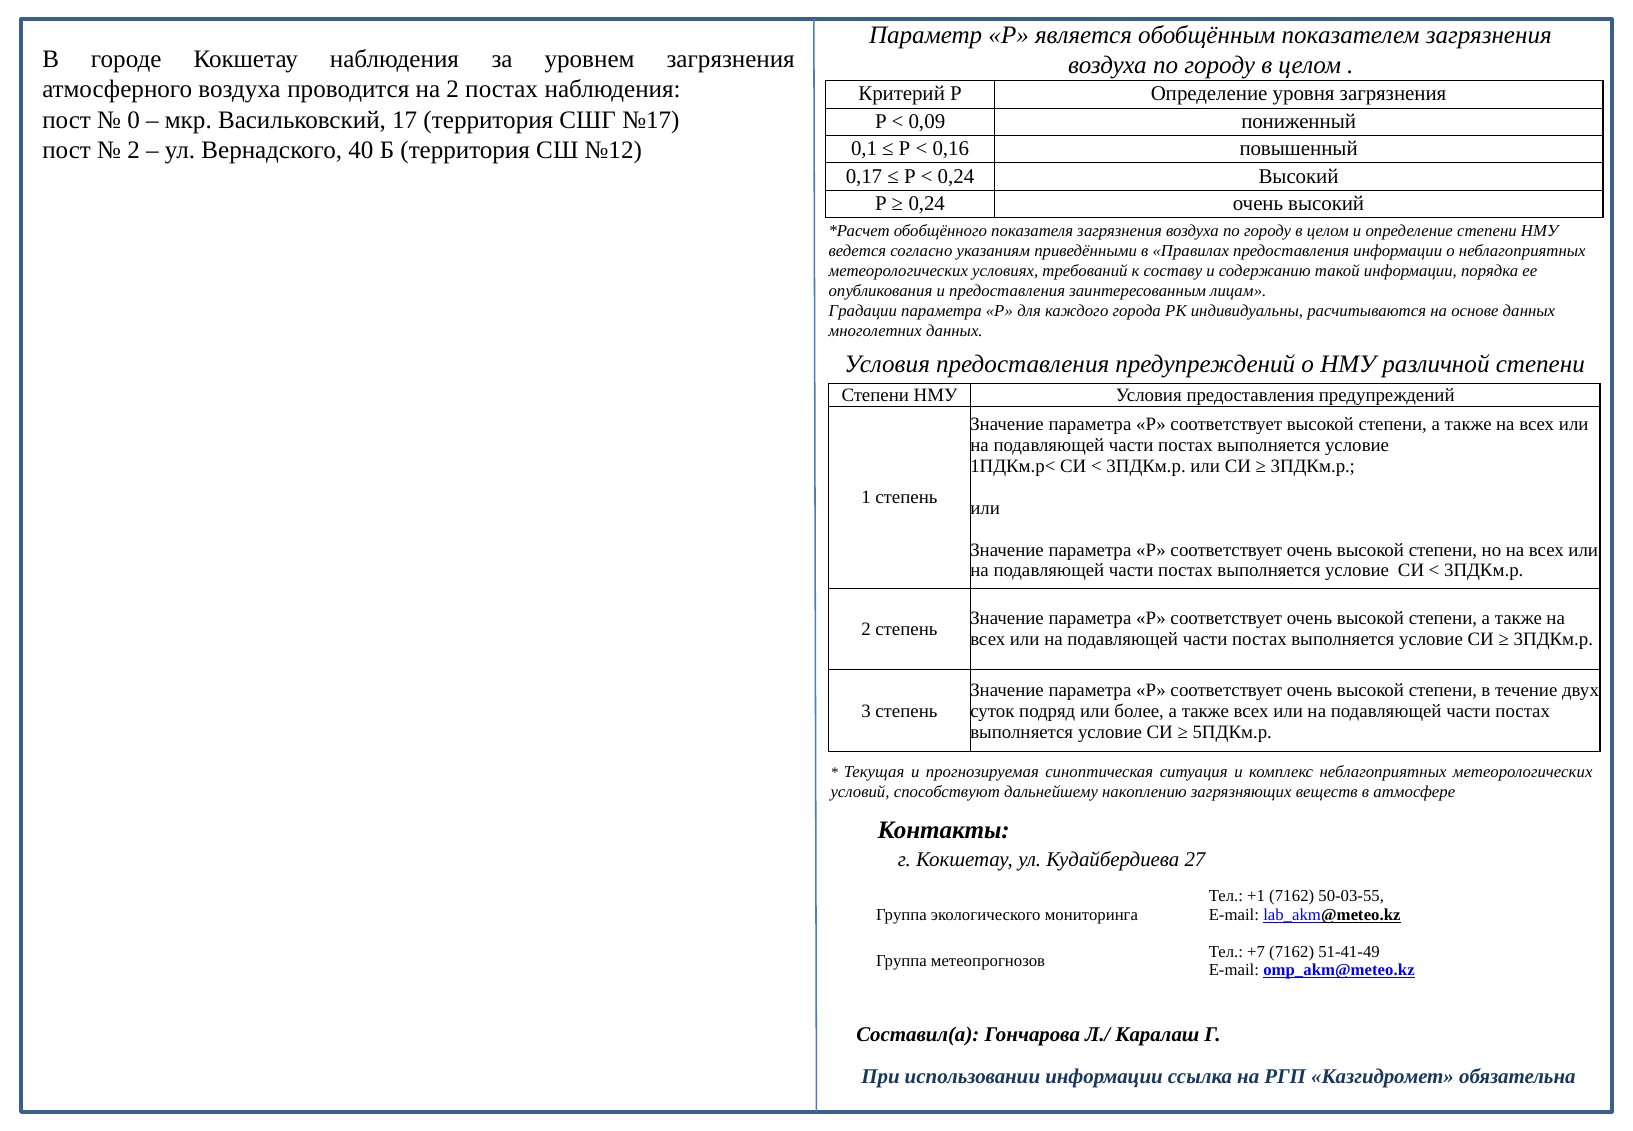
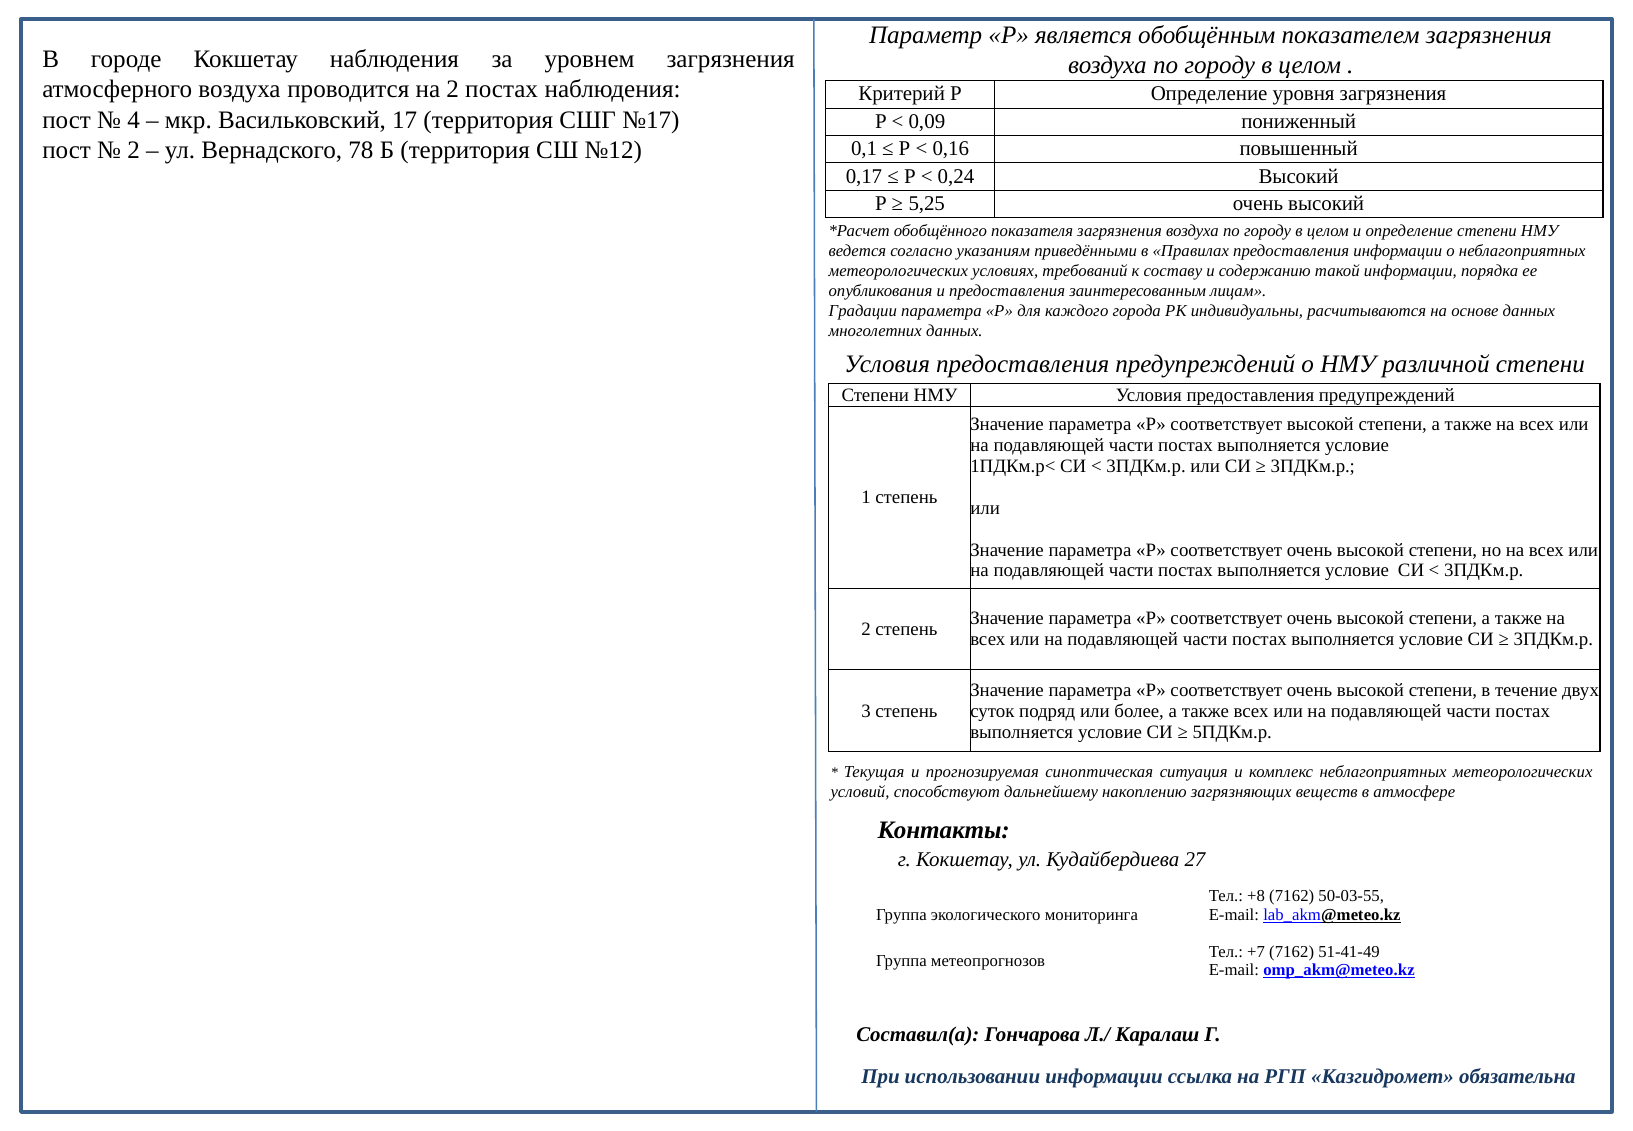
0: 0 -> 4 (134, 120)
40: 40 -> 78 (361, 150)
0,24: 0,24 -> 5,25 (927, 204)
+1: +1 -> +8 (1256, 896)
